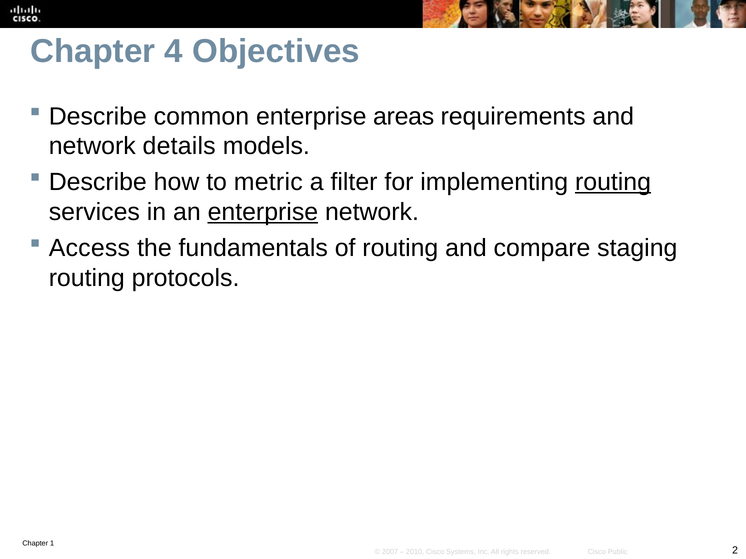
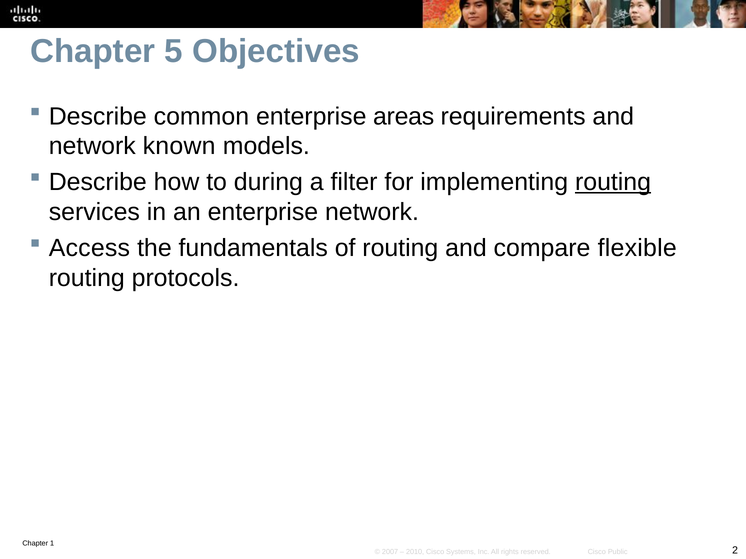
4: 4 -> 5 (174, 51)
details: details -> known (179, 146)
metric: metric -> during (268, 182)
enterprise underline: present -> none (263, 212)
staging: staging -> flexible (637, 248)
